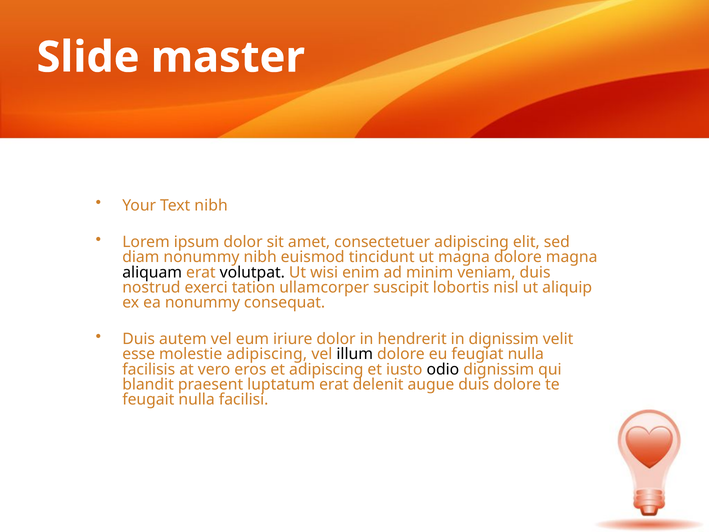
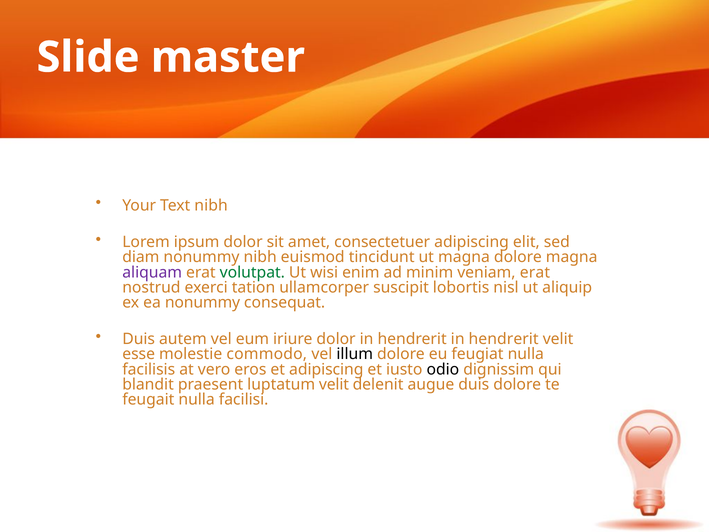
aliquam colour: black -> purple (152, 272)
volutpat colour: black -> green (252, 272)
veniam duis: duis -> erat (535, 272)
hendrerit in dignissim: dignissim -> hendrerit (504, 339)
molestie adipiscing: adipiscing -> commodo (267, 354)
luptatum erat: erat -> velit (334, 384)
